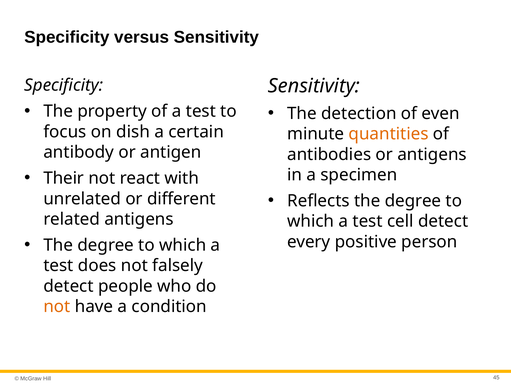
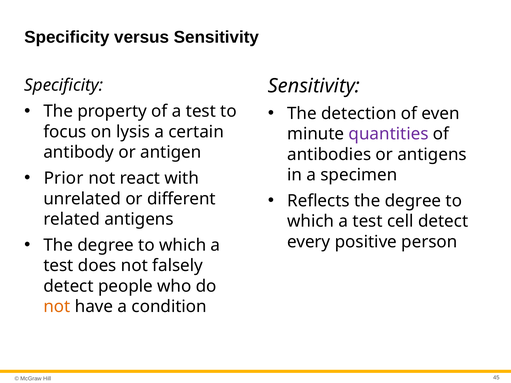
dish: dish -> lysis (133, 132)
quantities colour: orange -> purple (389, 134)
Their: Their -> Prior (64, 178)
